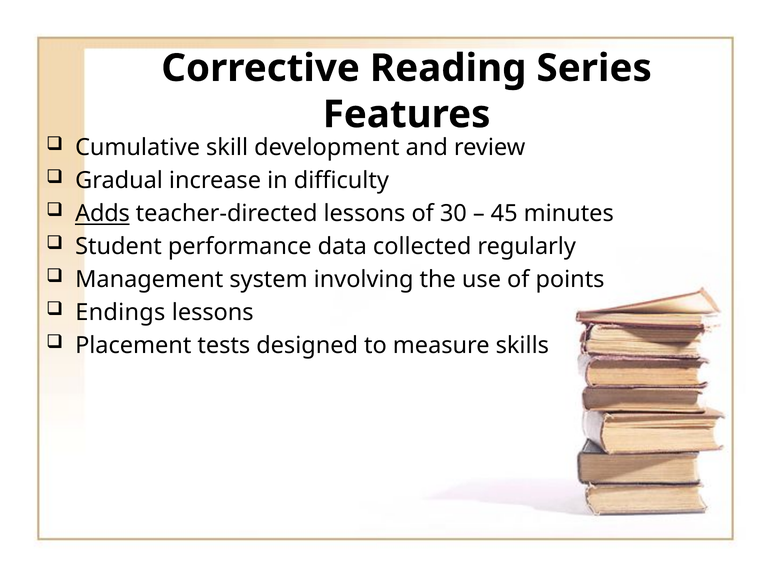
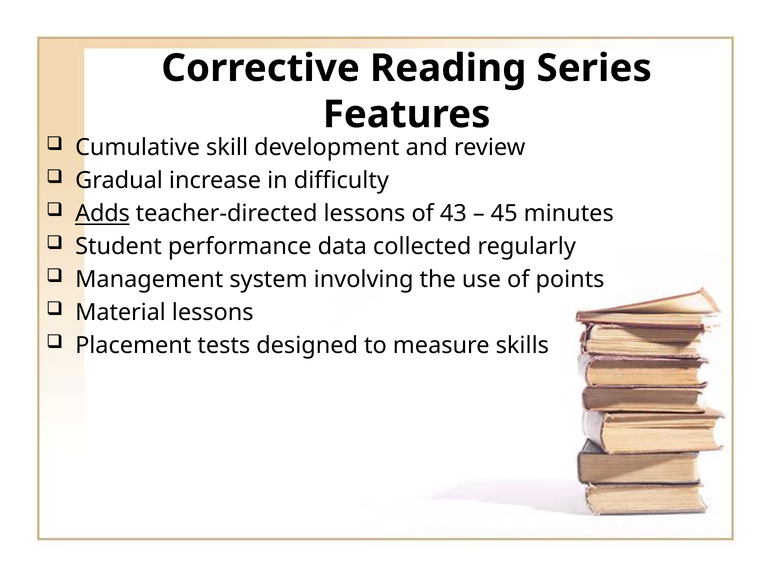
30: 30 -> 43 (453, 214)
Endings: Endings -> Material (120, 313)
